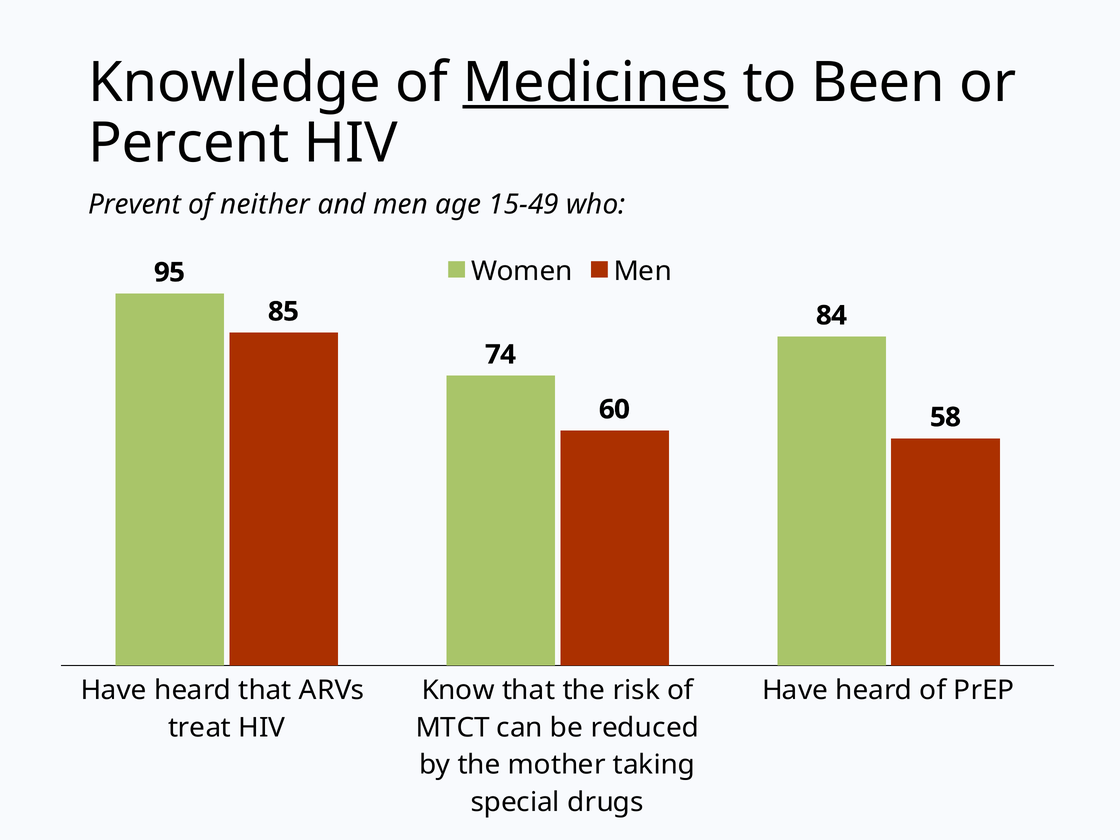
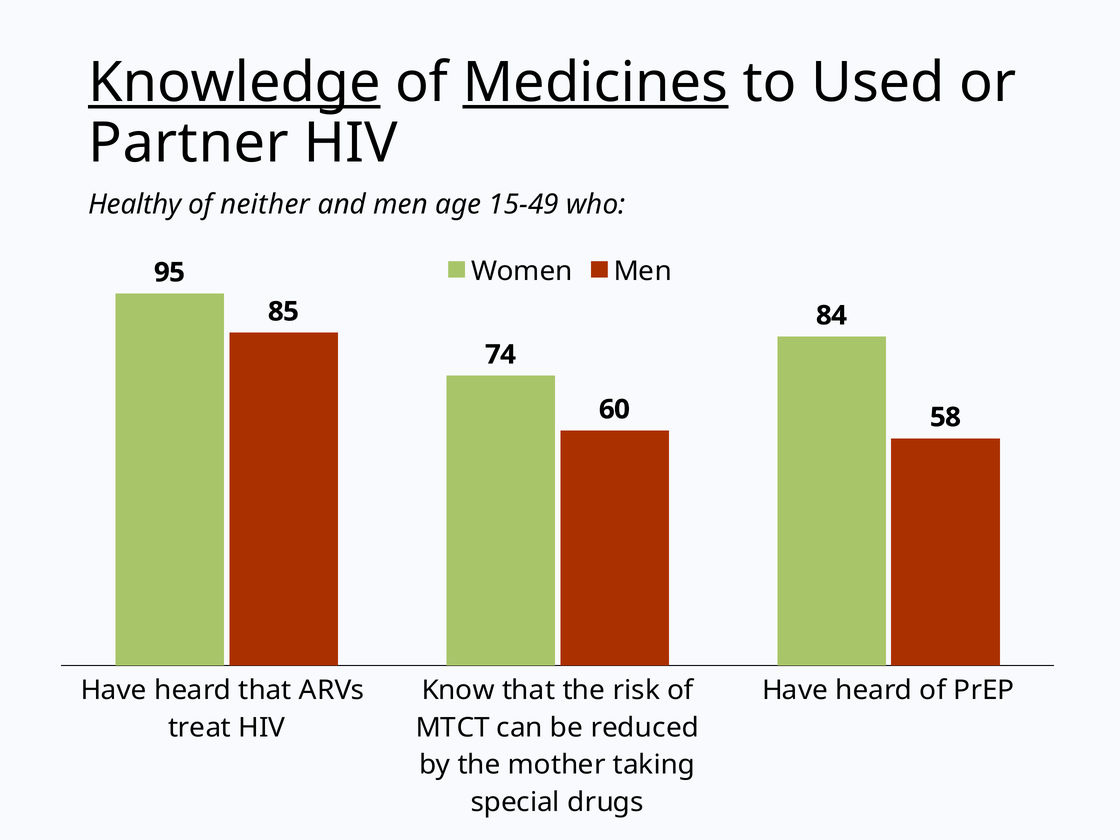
Knowledge underline: none -> present (234, 83)
Been: Been -> Used (878, 83)
Percent: Percent -> Partner (188, 143)
Prevent: Prevent -> Healthy (135, 205)
